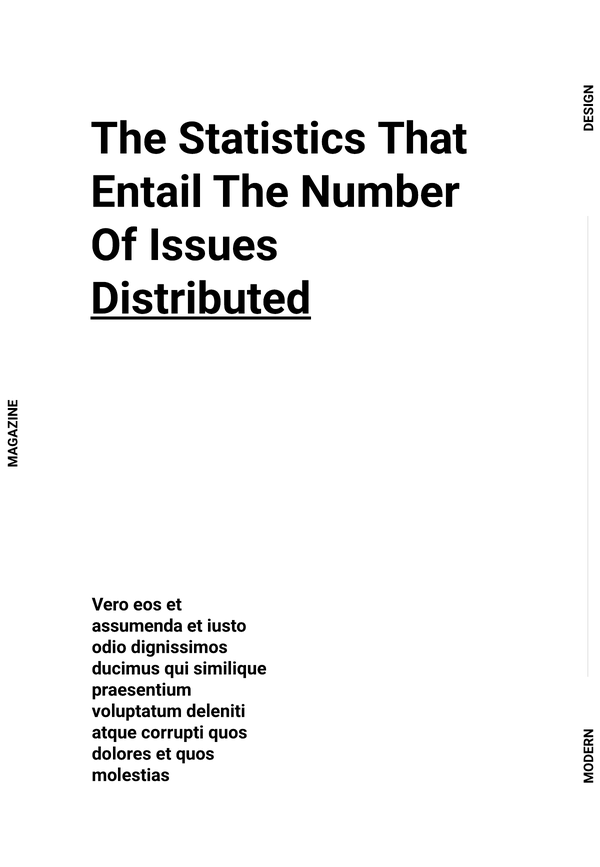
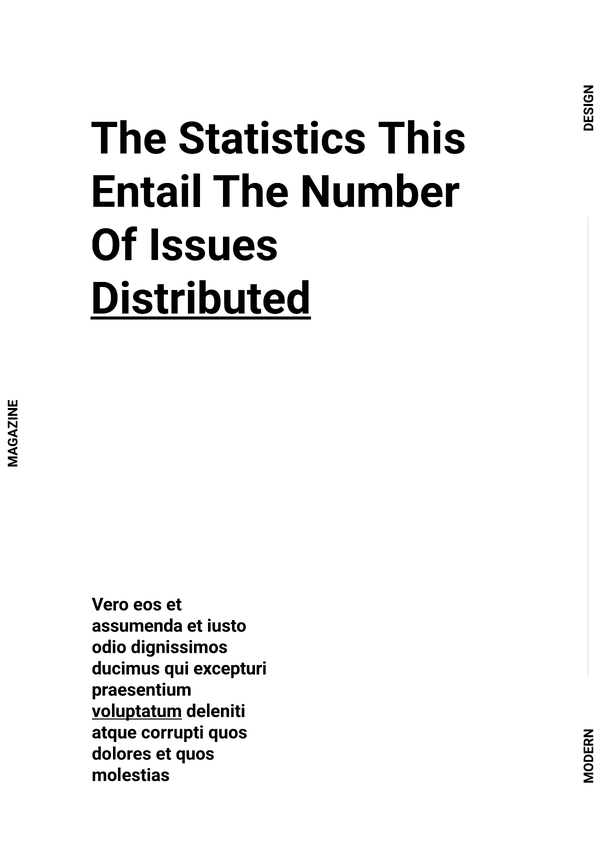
That: That -> This (422, 139)
similique: similique -> excepturi (230, 668)
voluptatum underline: none -> present (137, 711)
